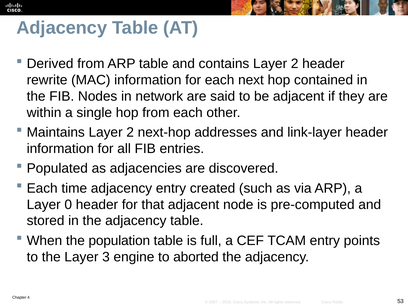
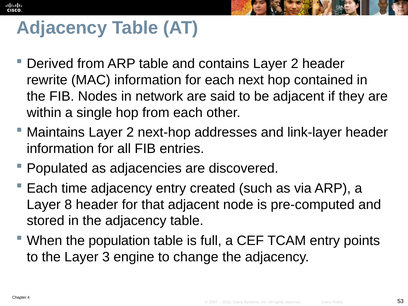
0: 0 -> 8 (68, 205)
aborted: aborted -> change (196, 257)
